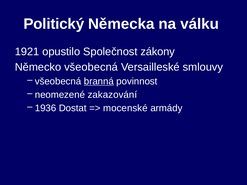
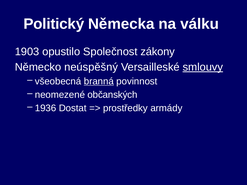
1921: 1921 -> 1903 (27, 52)
Německo všeobecná: všeobecná -> neúspěšný (91, 67)
smlouvy underline: none -> present (203, 67)
zakazování: zakazování -> občanských (112, 95)
mocenské: mocenské -> prostředky (125, 108)
